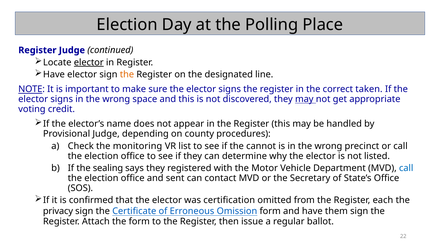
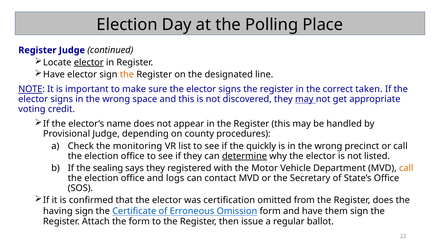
cannot: cannot -> quickly (261, 146)
determine underline: none -> present (244, 156)
call colour: blue -> orange (406, 168)
sent: sent -> logs (175, 178)
Register each: each -> does (383, 200)
privacy: privacy -> having (58, 211)
